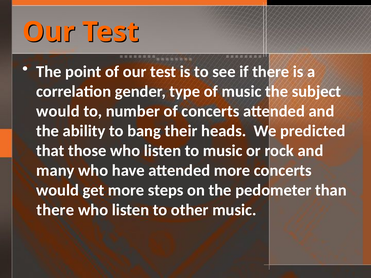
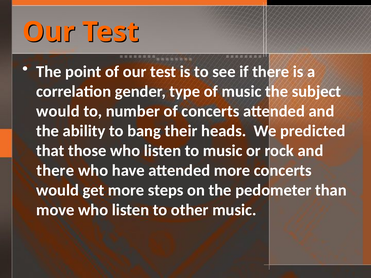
many: many -> there (55, 171)
there: there -> move (55, 210)
